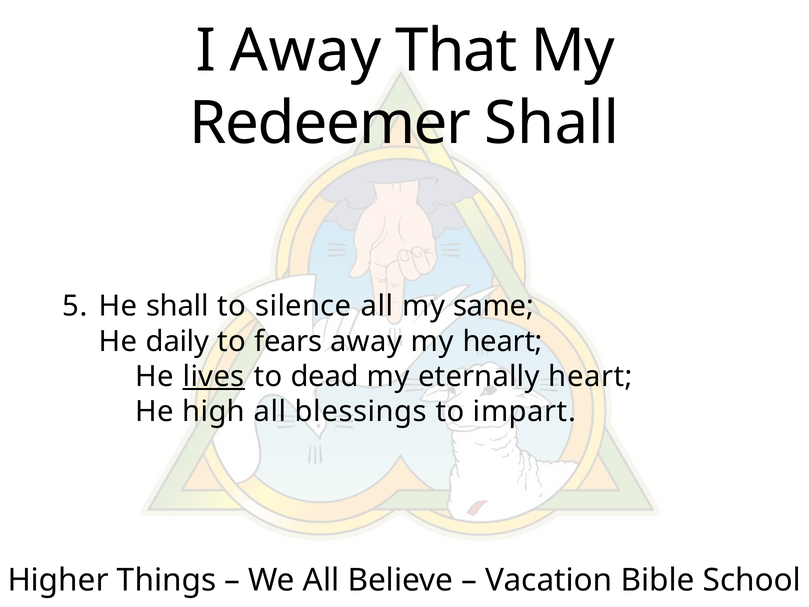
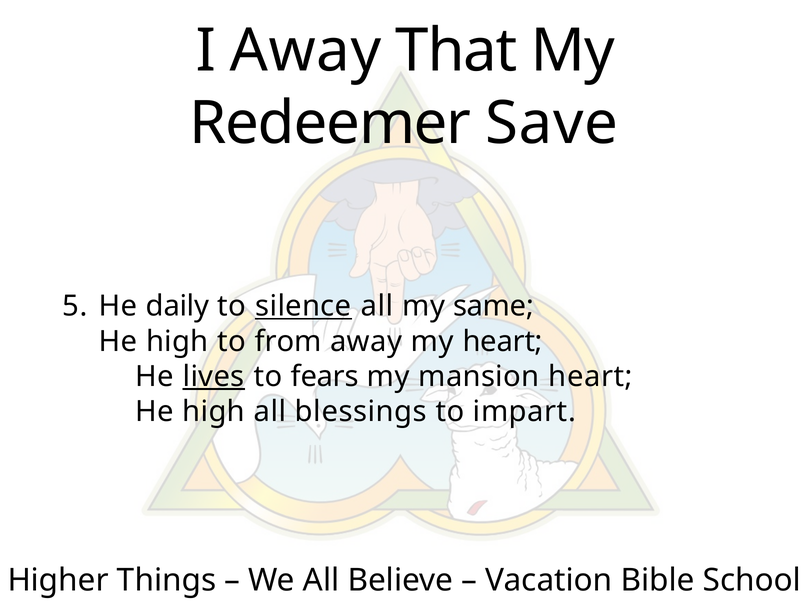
Redeemer Shall: Shall -> Save (552, 123)
He shall: shall -> daily (178, 306)
silence underline: none -> present (303, 306)
daily: daily -> high (177, 341)
fears: fears -> from (288, 341)
dead: dead -> fears (325, 376)
eternally: eternally -> mansion (479, 376)
